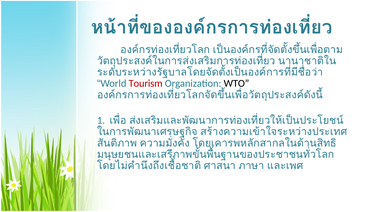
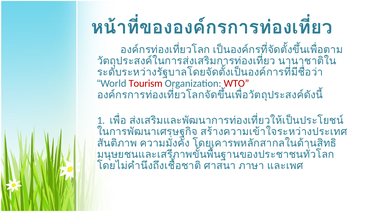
WTO colour: black -> red (236, 83)
